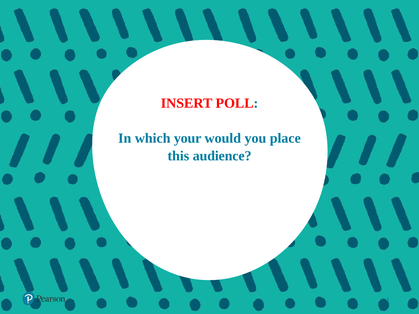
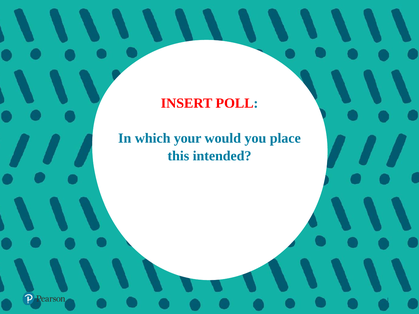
audience: audience -> intended (222, 156)
